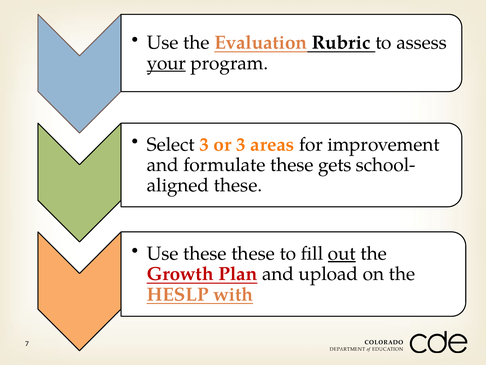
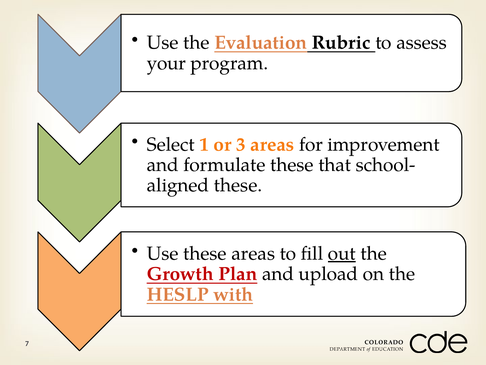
your underline: present -> none (166, 63)
Select 3: 3 -> 1 (204, 144)
gets: gets -> that (335, 165)
these these: these -> areas (253, 253)
